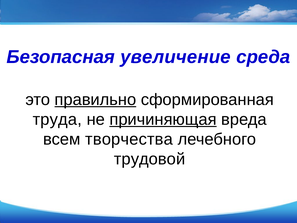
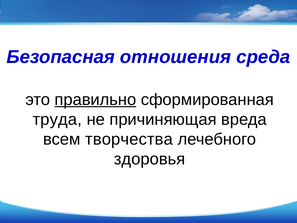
увеличение: увеличение -> отношения (176, 57)
причиняющая underline: present -> none (163, 119)
трудовой: трудовой -> здоровья (150, 159)
